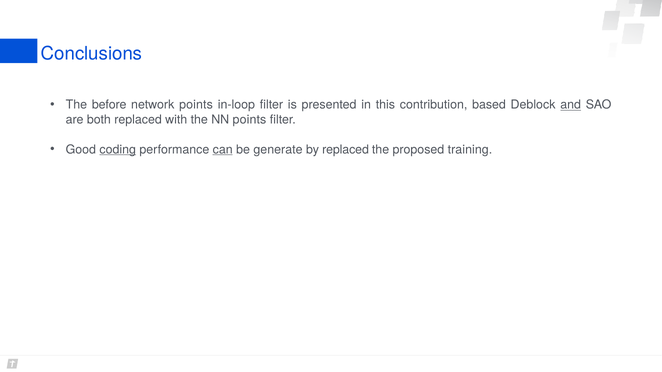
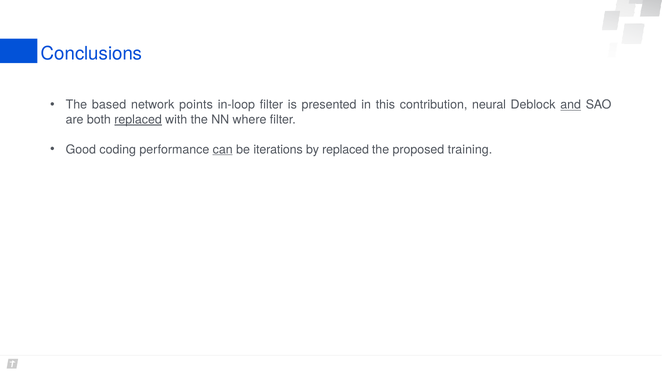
before: before -> based (109, 105)
based: based -> neural (489, 105)
replaced underline: none -> present (138, 120)
NN points: points -> where (250, 120)
coding underline: present -> none (118, 150)
generate: generate -> iterations (278, 150)
